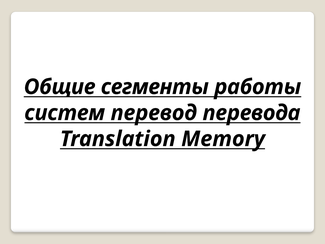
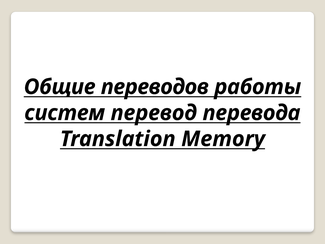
сегменты: сегменты -> переводов (155, 87)
